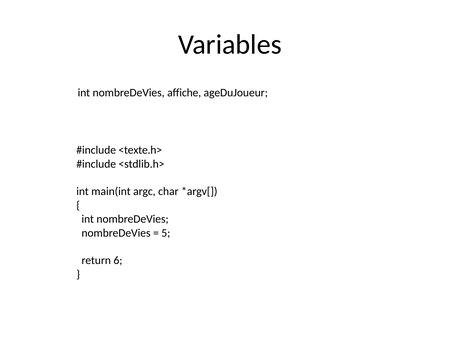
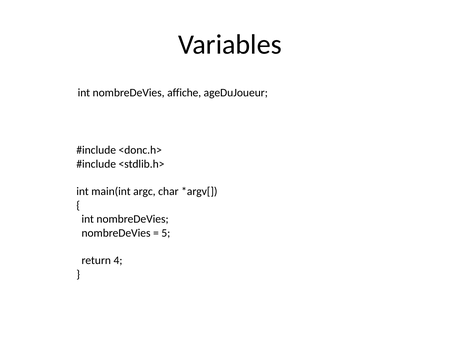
<texte.h>: <texte.h> -> <donc.h> (140, 150)
6: 6 -> 4 (118, 261)
